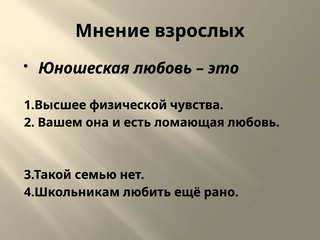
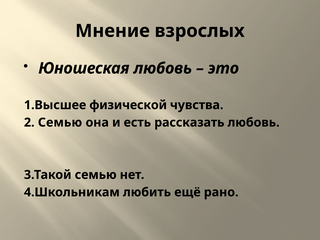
2 Вашем: Вашем -> Семью (60, 122)
ломающая: ломающая -> рассказать (189, 122)
